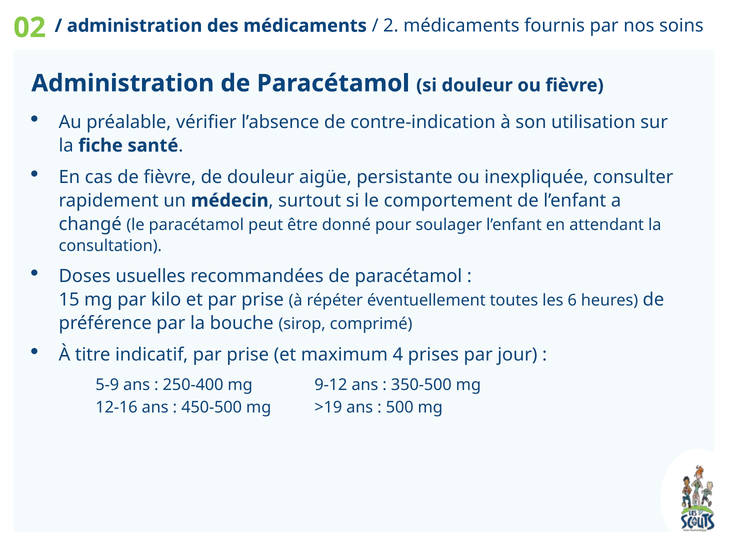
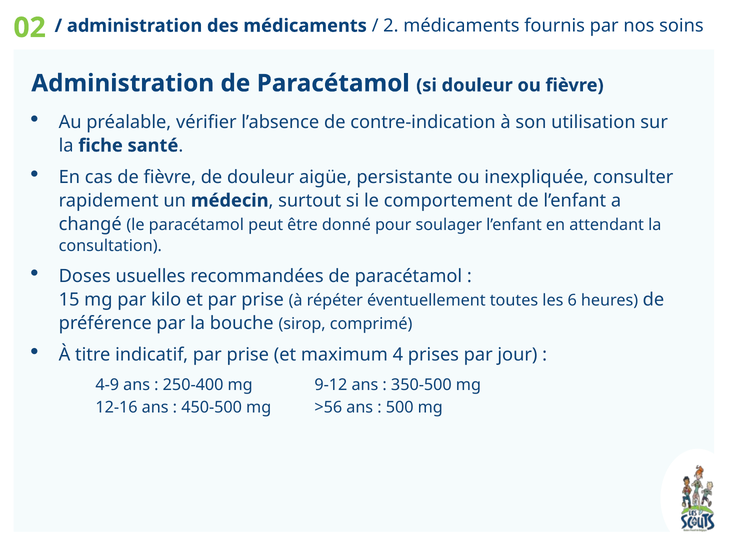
5-9: 5-9 -> 4-9 (107, 385)
>19: >19 -> >56 (328, 407)
